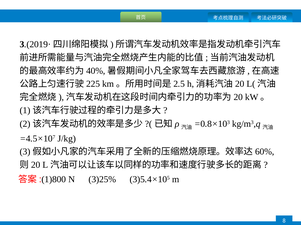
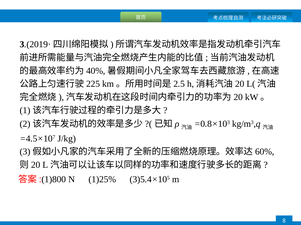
3)25%: 3)25% -> 1)25% (102, 180)
